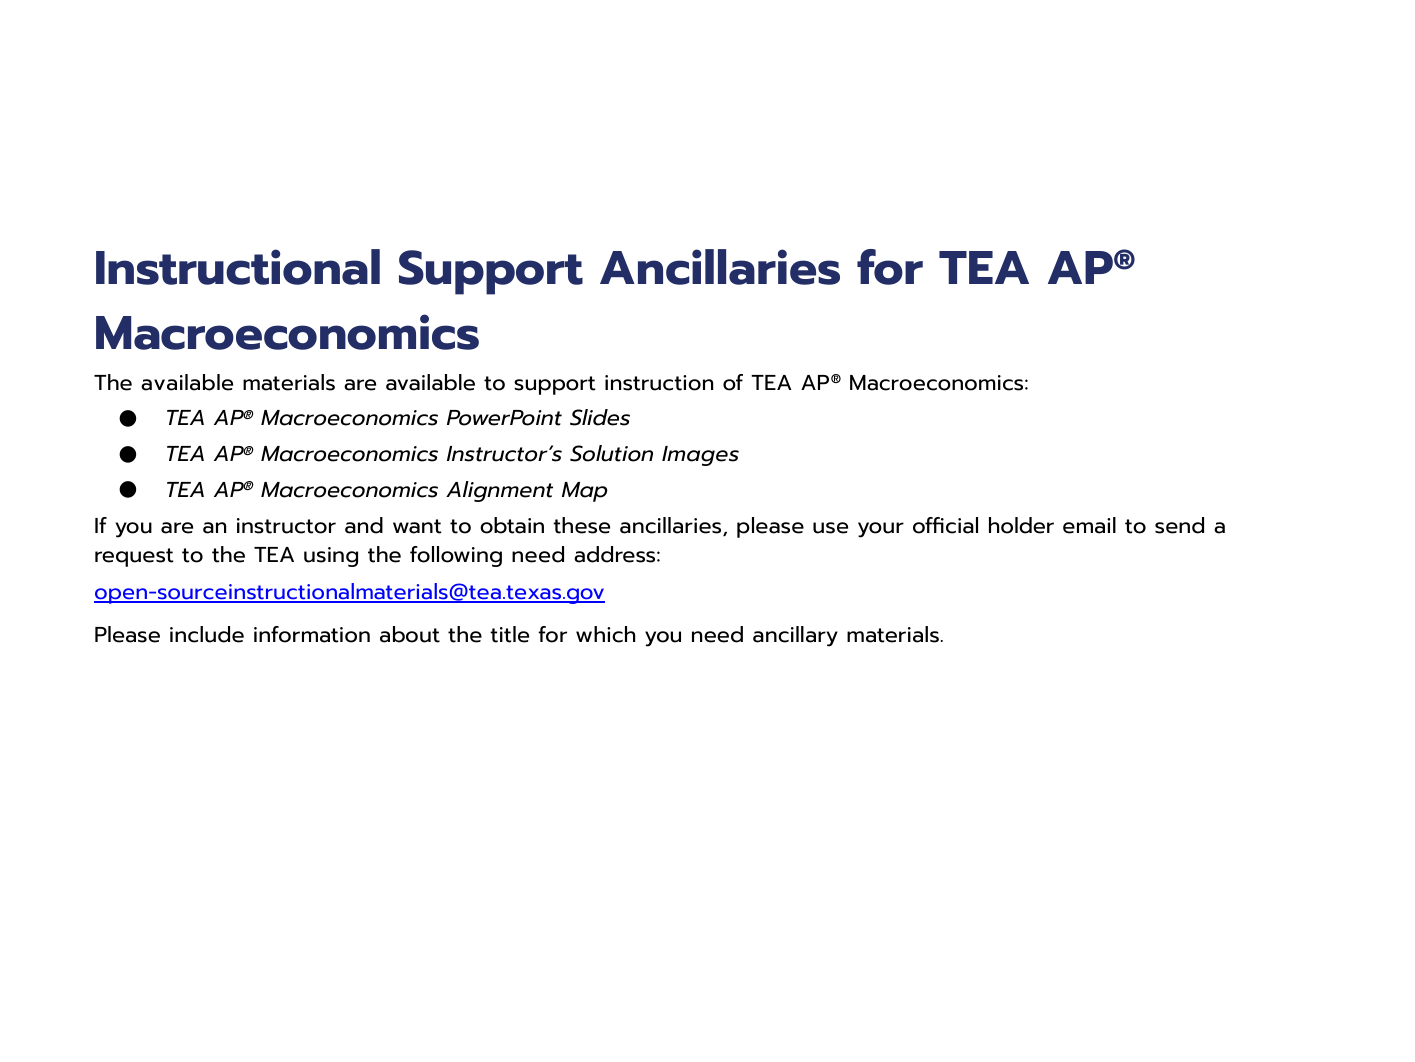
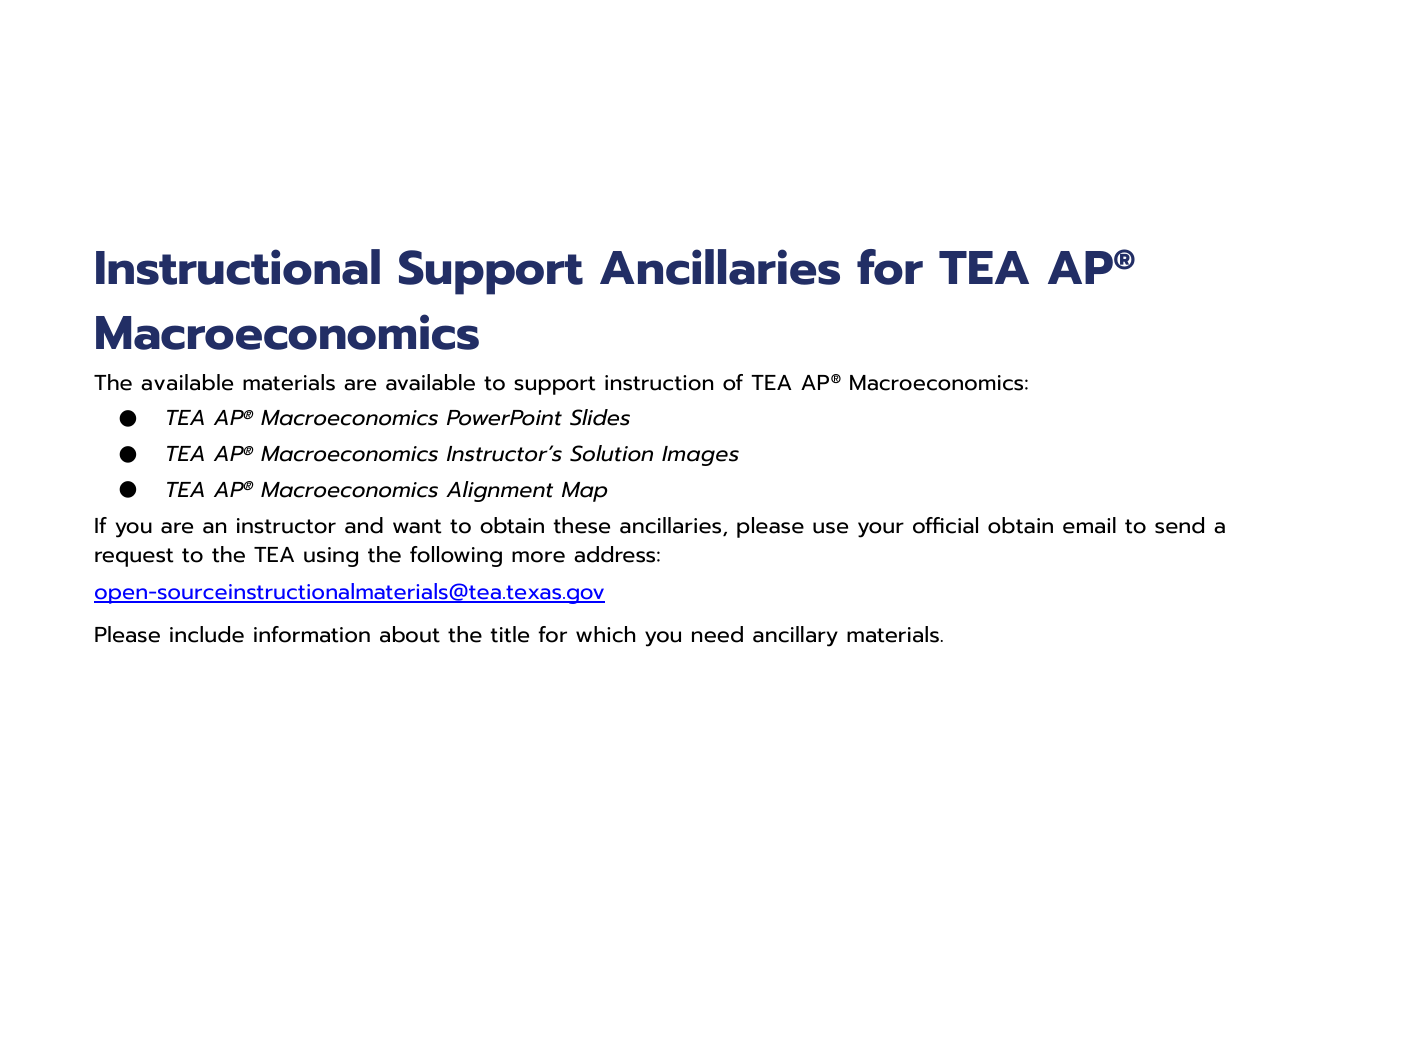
official holder: holder -> obtain (1021, 525)
following need: need -> more (539, 555)
